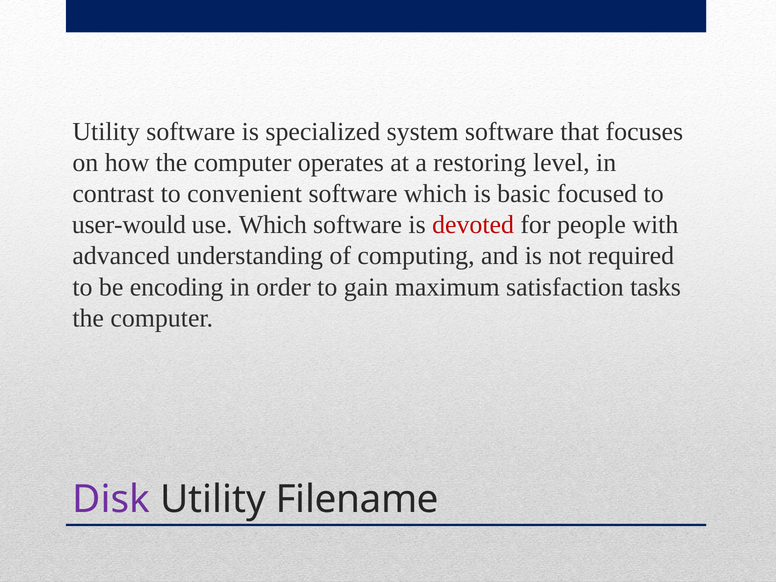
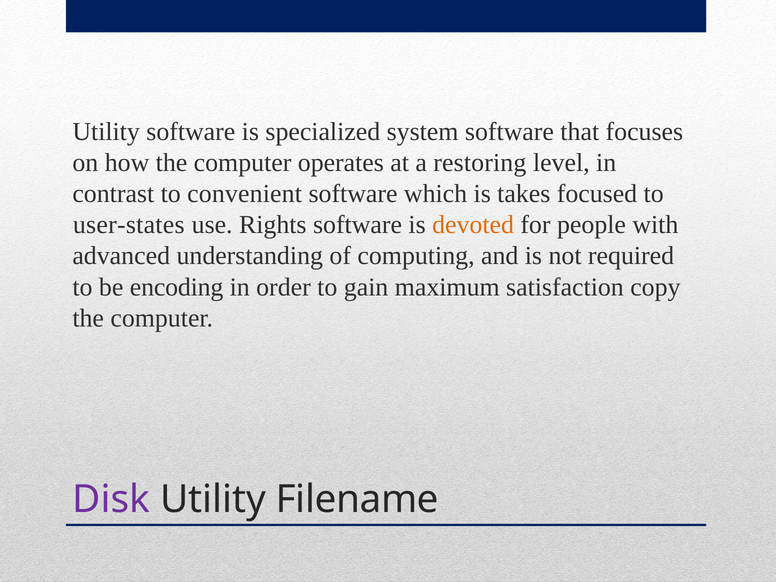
basic: basic -> takes (524, 194)
user-would: user-would -> user-states (129, 225)
use Which: Which -> Rights (273, 225)
devoted colour: red -> orange (473, 225)
tasks: tasks -> copy (655, 287)
